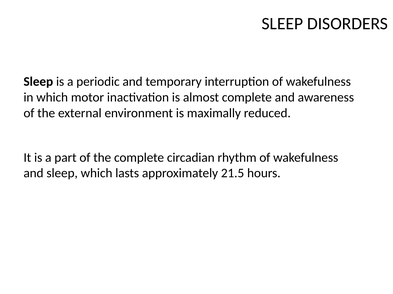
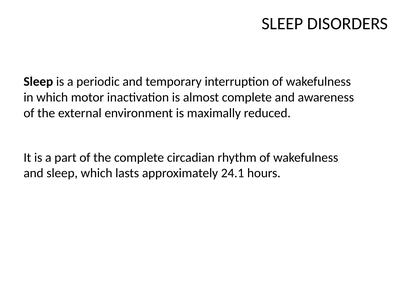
21.5: 21.5 -> 24.1 (233, 174)
